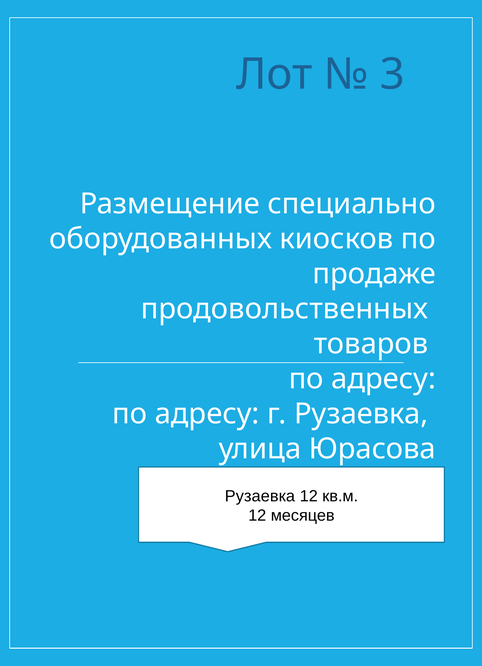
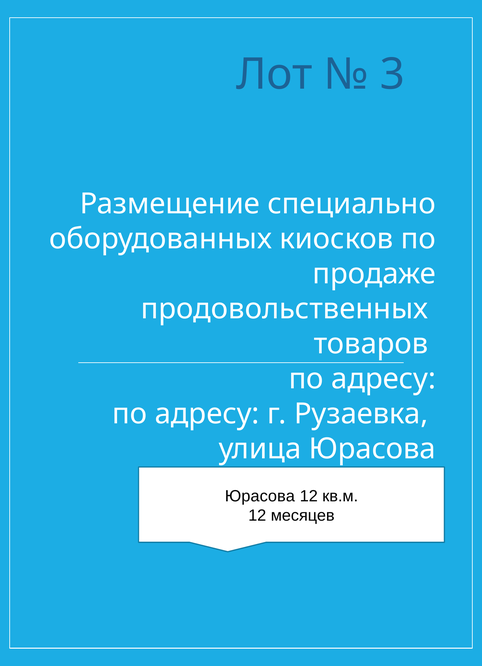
Рузаевка: Рузаевка -> Юрасова (260, 496)
